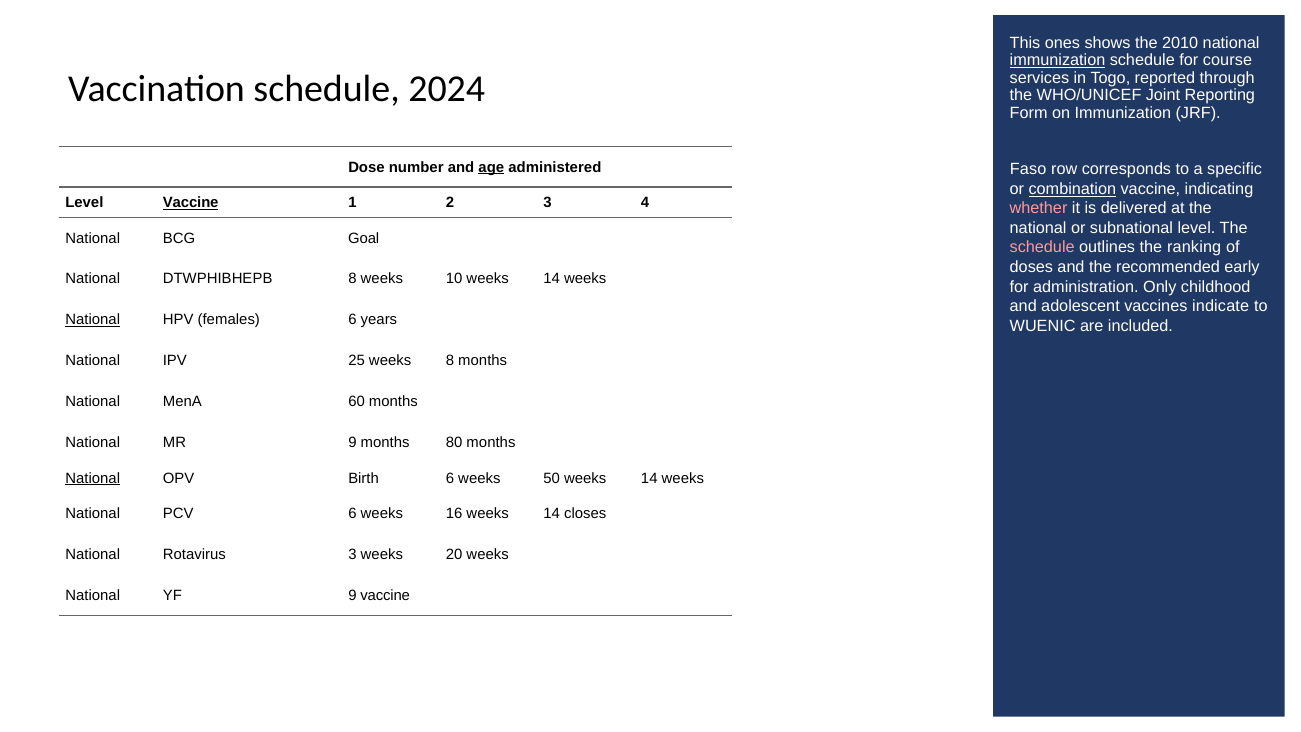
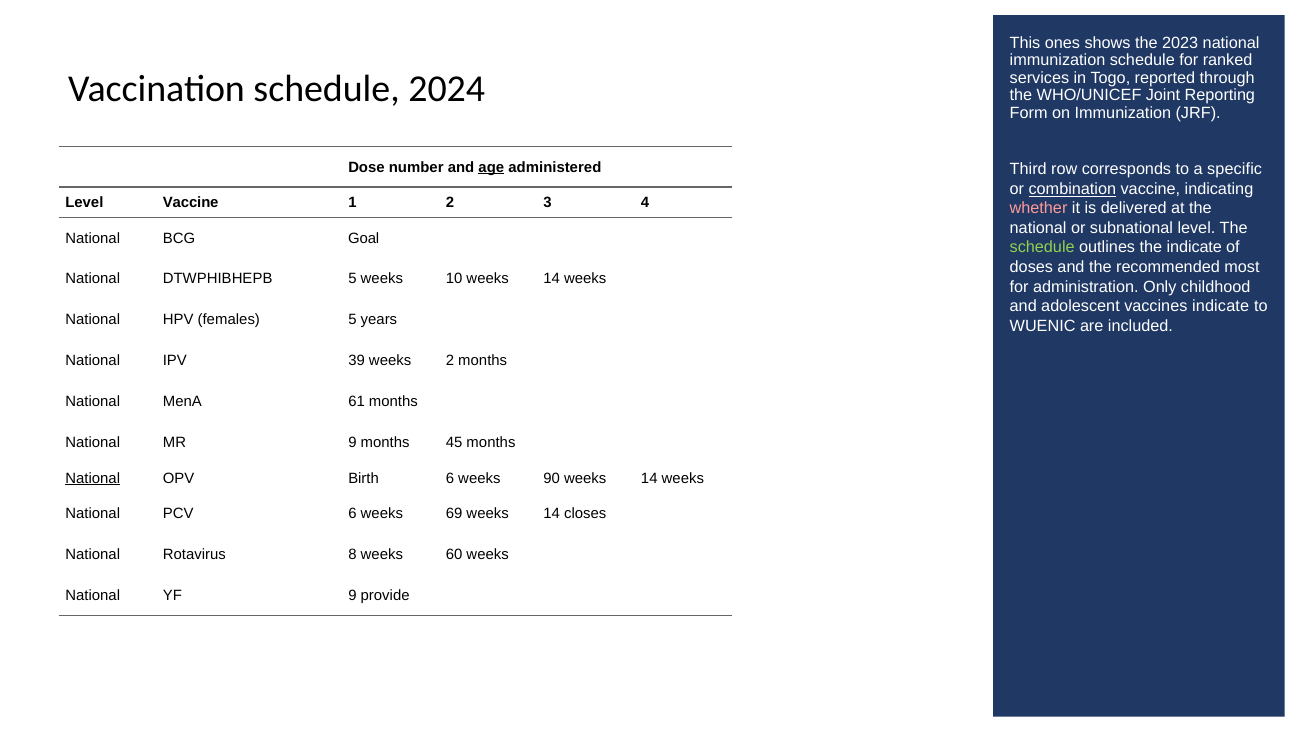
2010: 2010 -> 2023 (1180, 43)
immunization underline: present -> none (1058, 60)
course: course -> ranked (1228, 60)
Faso: Faso -> Third (1028, 170)
Vaccine underline: present -> none (191, 203)
schedule colour: pink -> light green (1042, 248)
the ranking: ranking -> indicate (1194, 248)
early: early -> most (1242, 267)
DTWPHIBHEPB 8: 8 -> 5 (352, 279)
National underline: present -> none (93, 320)
females 6: 6 -> 5 (352, 320)
25: 25 -> 39 (357, 361)
weeks 8: 8 -> 2 (450, 361)
60: 60 -> 61 (357, 402)
80: 80 -> 45 (454, 442)
50: 50 -> 90 (552, 478)
16: 16 -> 69 (454, 513)
Rotavirus 3: 3 -> 8 (352, 554)
20: 20 -> 60 (454, 554)
9 vaccine: vaccine -> provide (385, 595)
